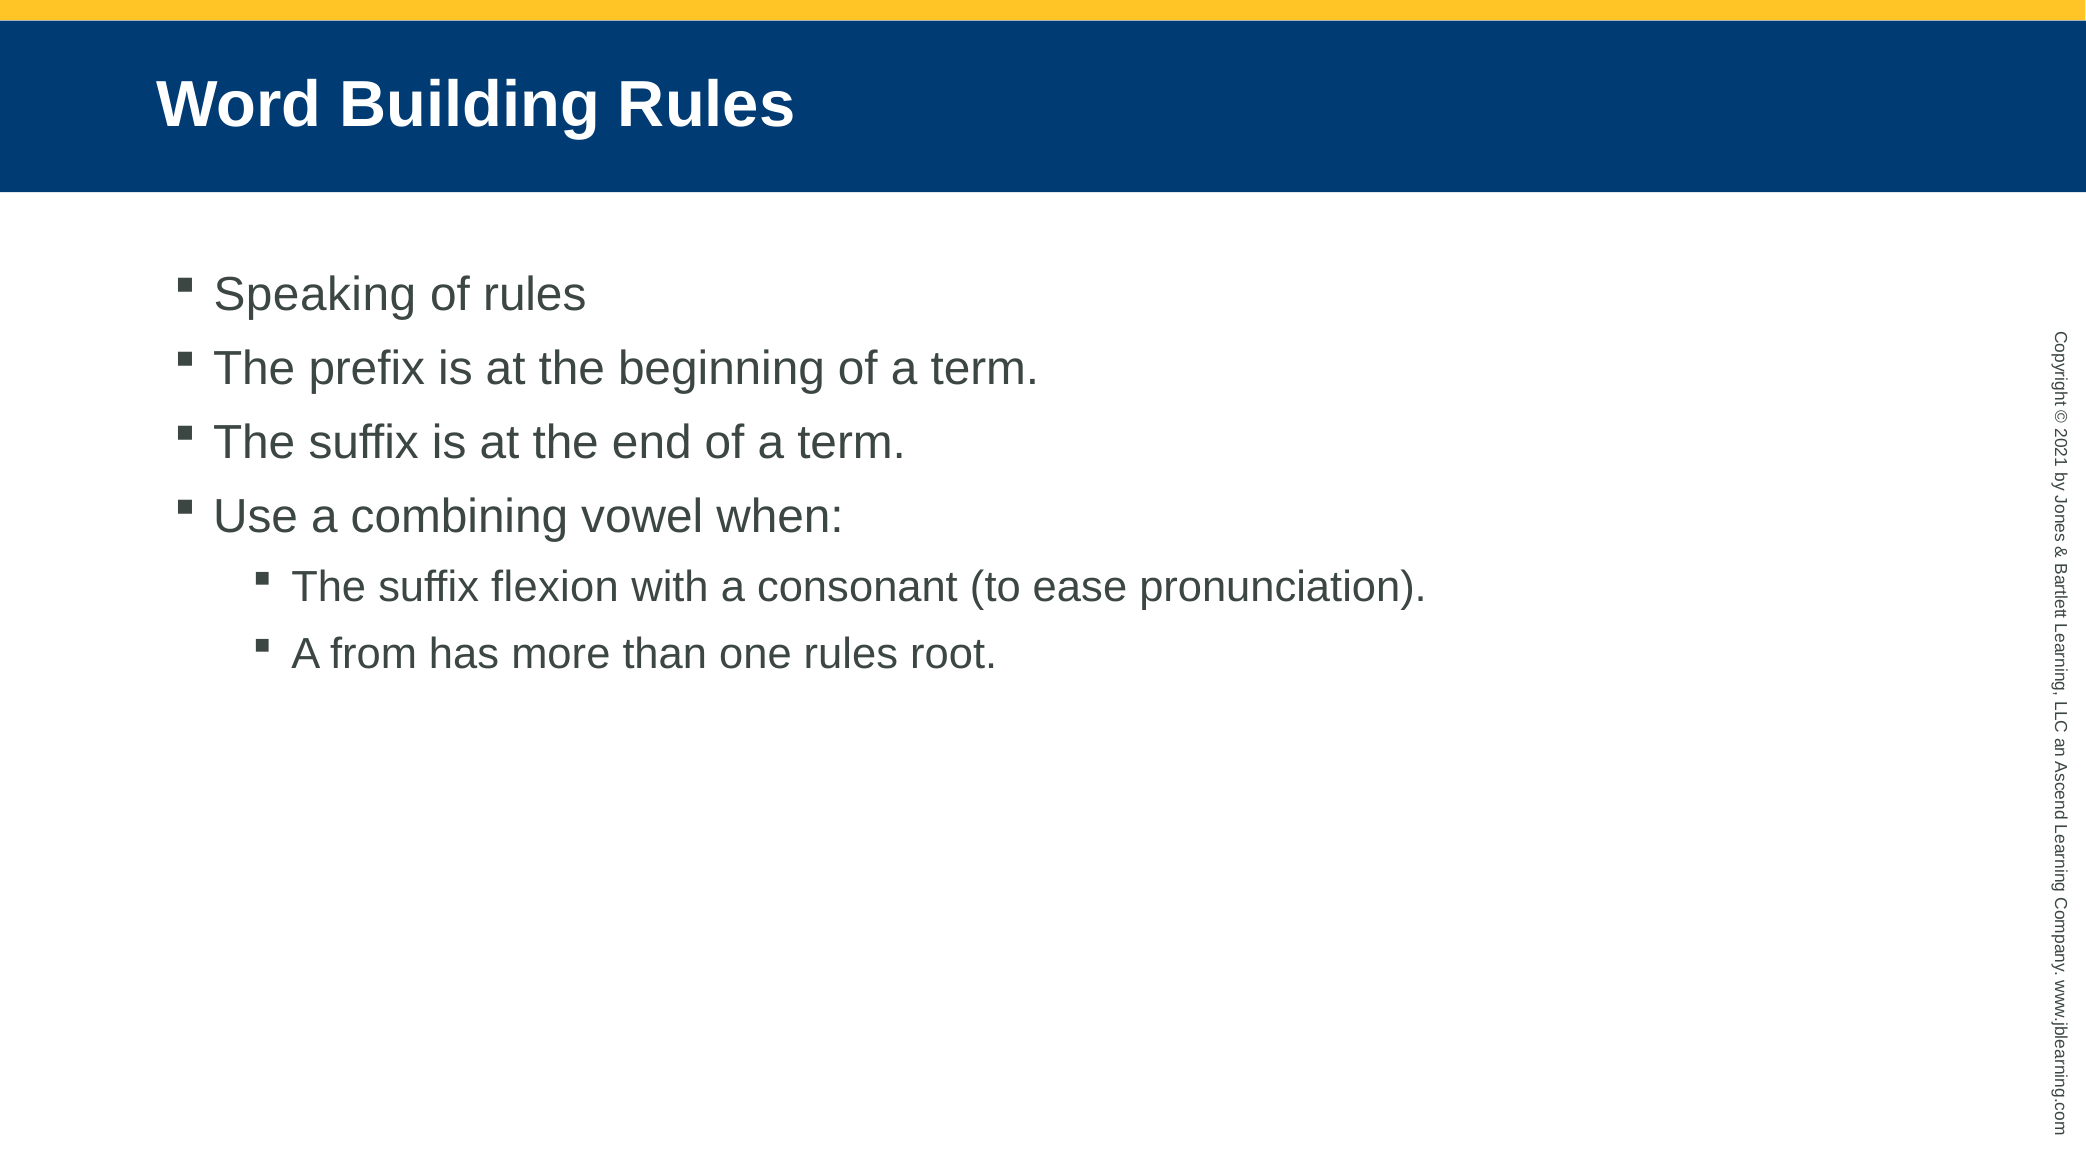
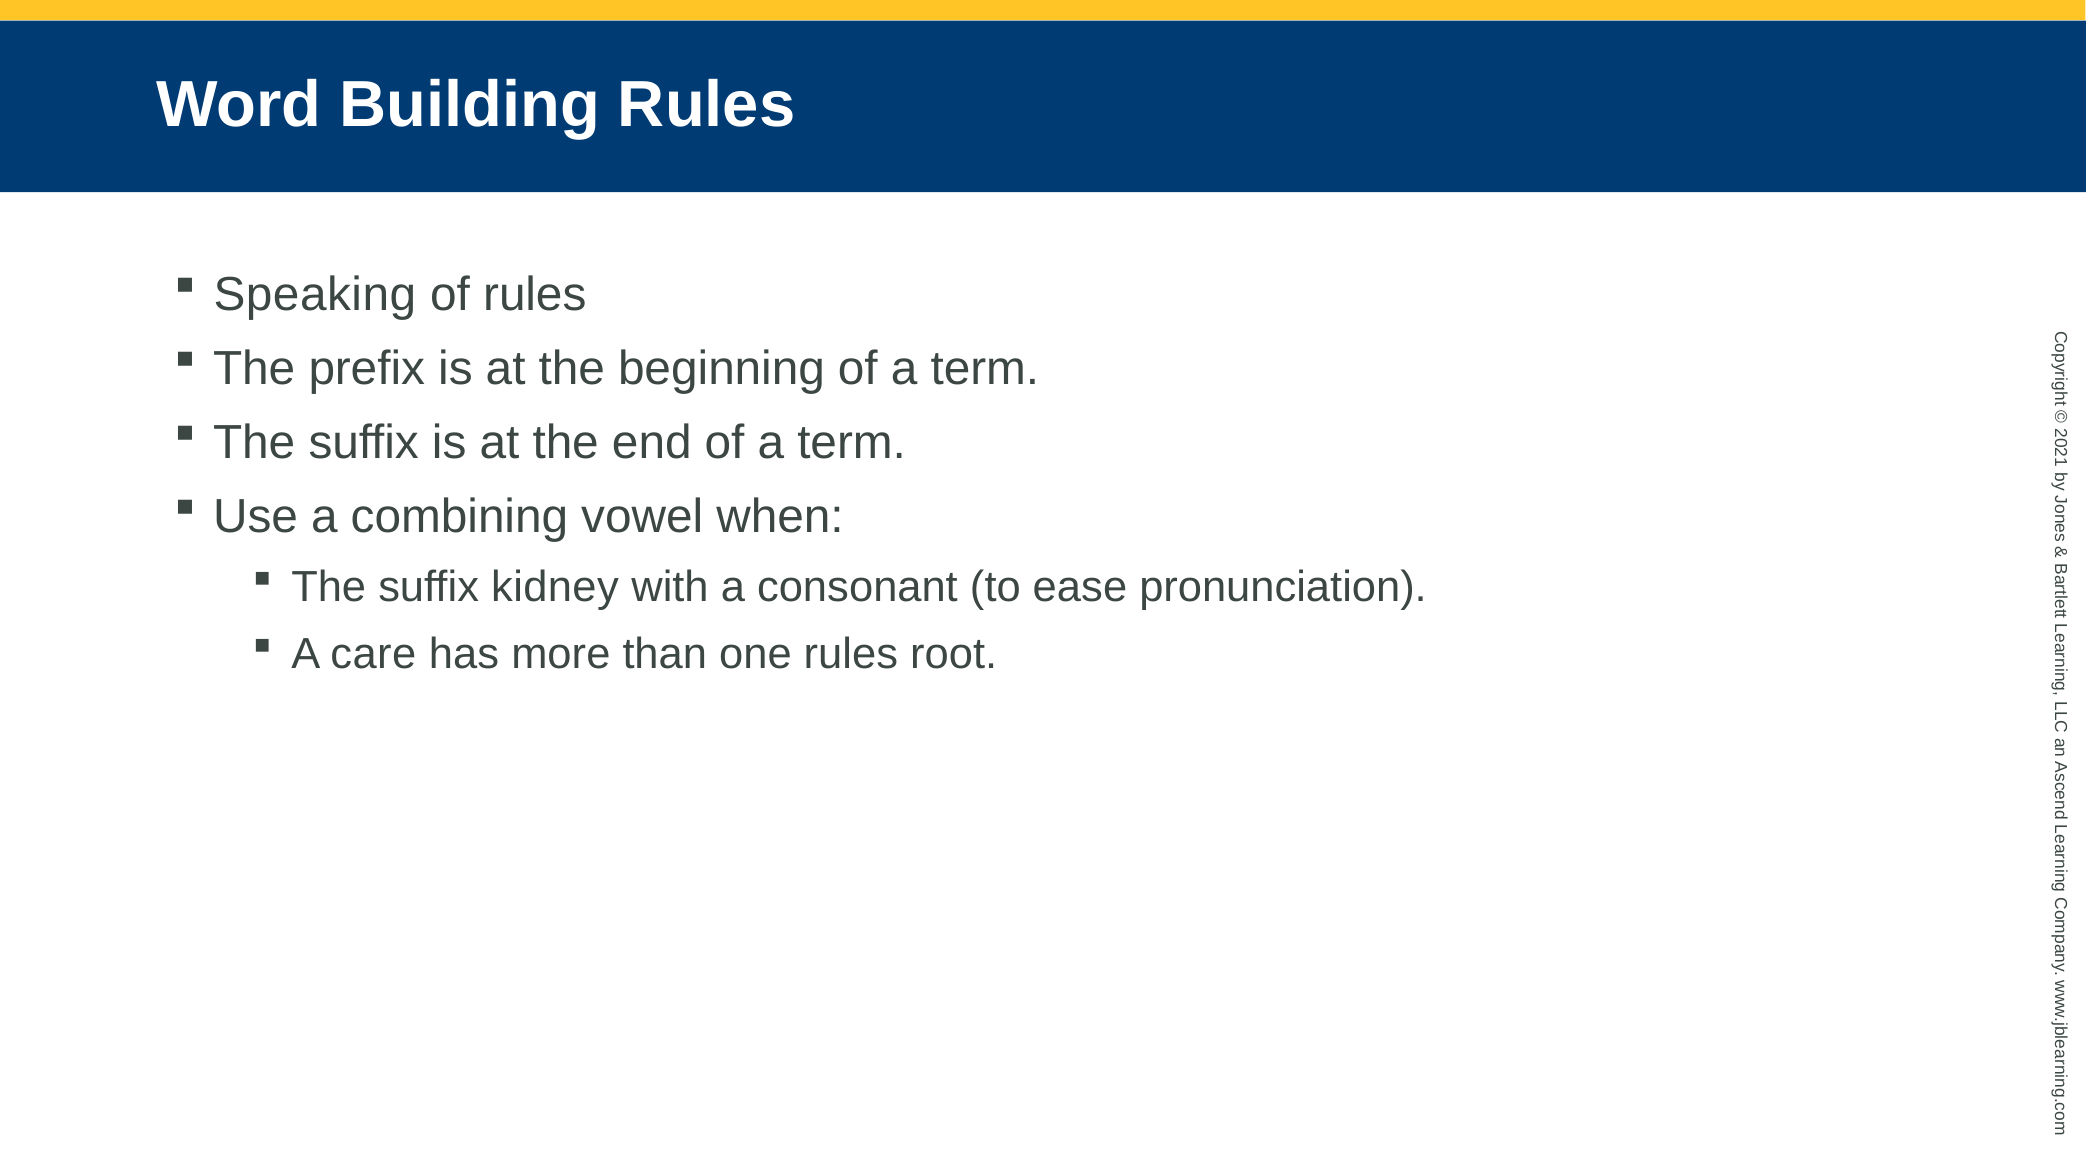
flexion: flexion -> kidney (555, 587)
from: from -> care (373, 654)
